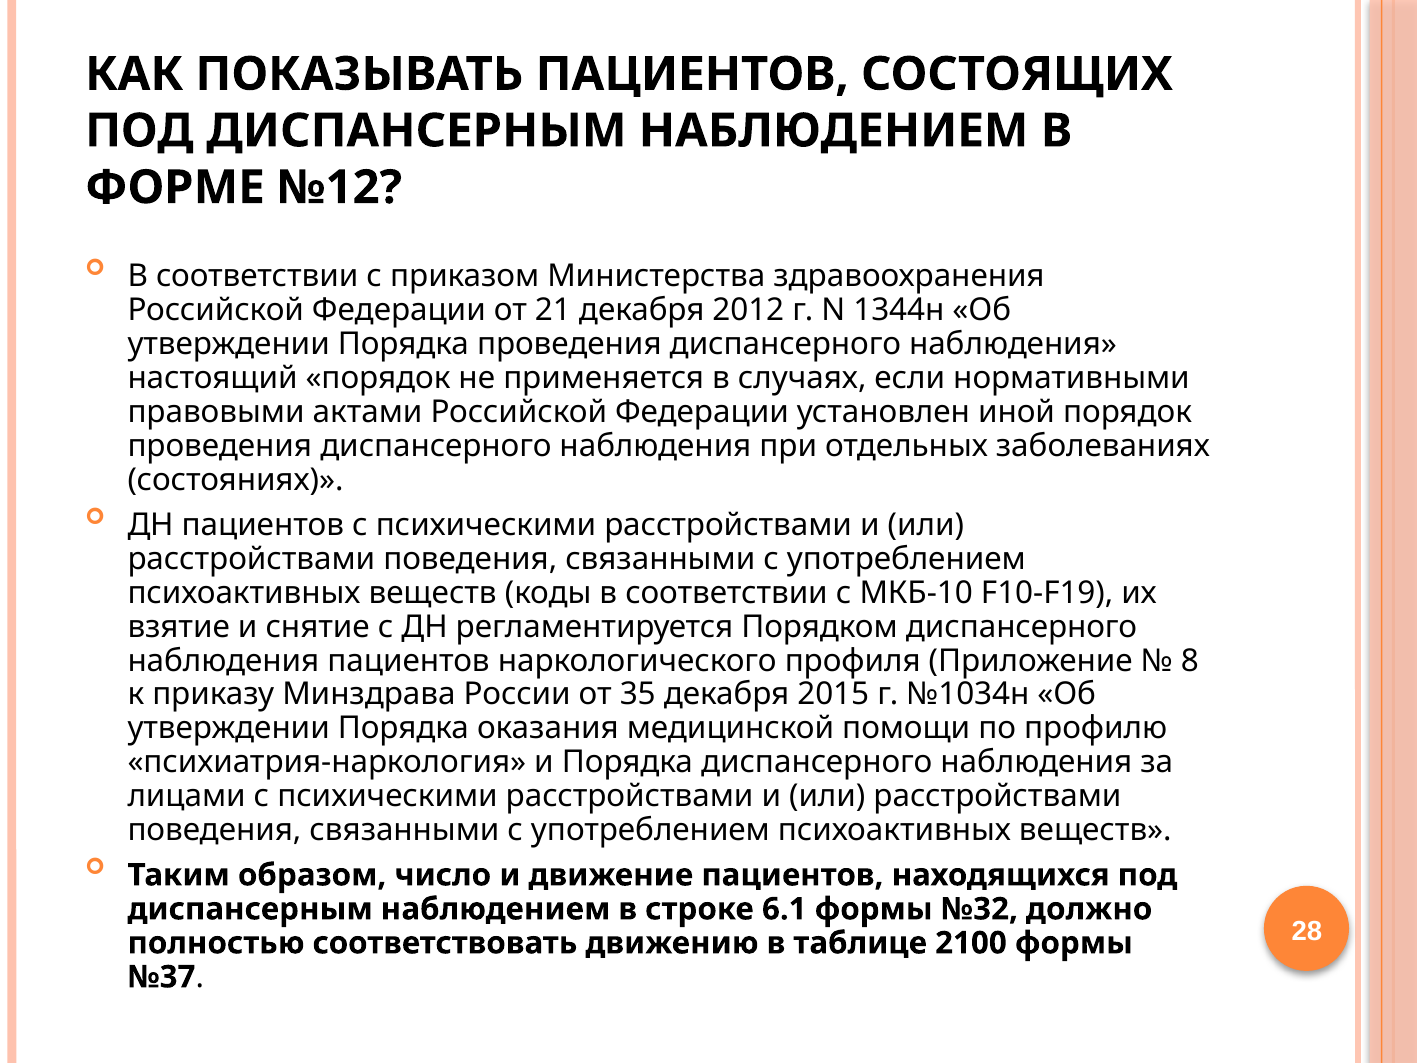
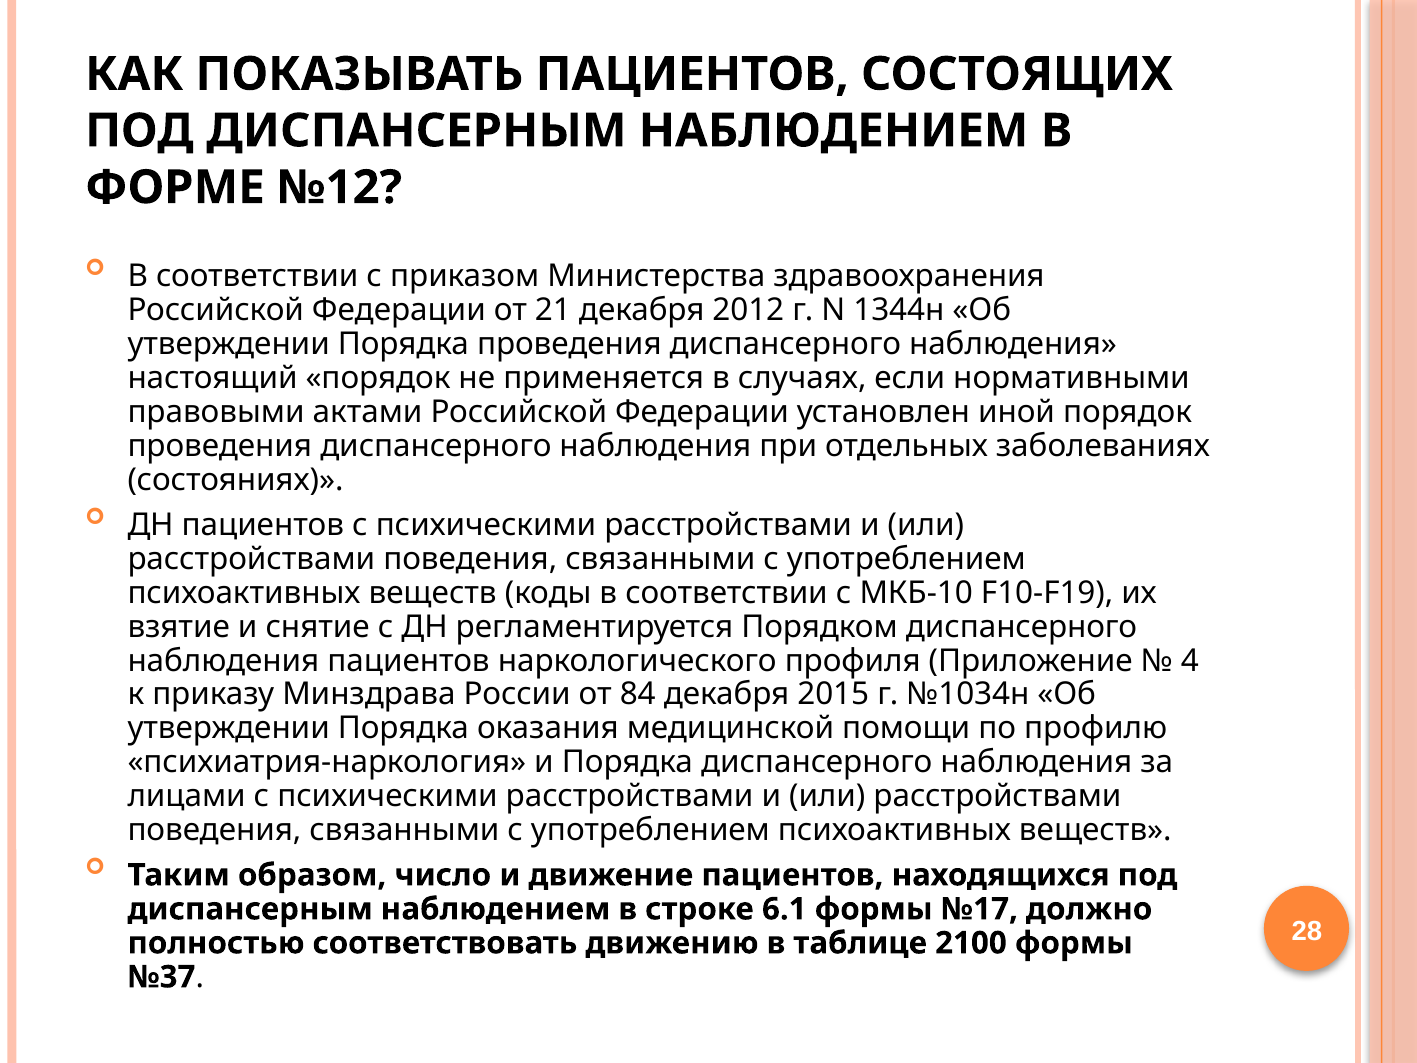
8: 8 -> 4 (1190, 660)
35: 35 -> 84 (638, 694)
№32: №32 -> №17 (979, 909)
